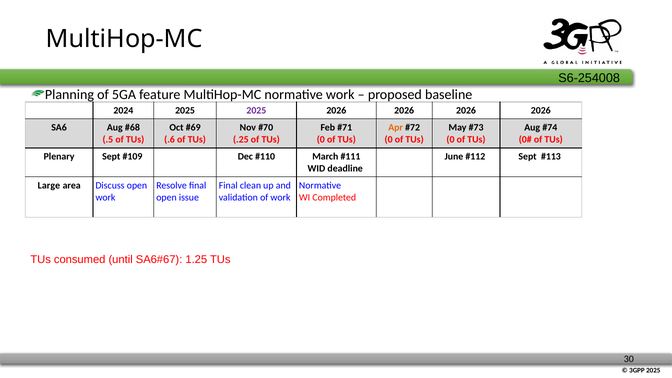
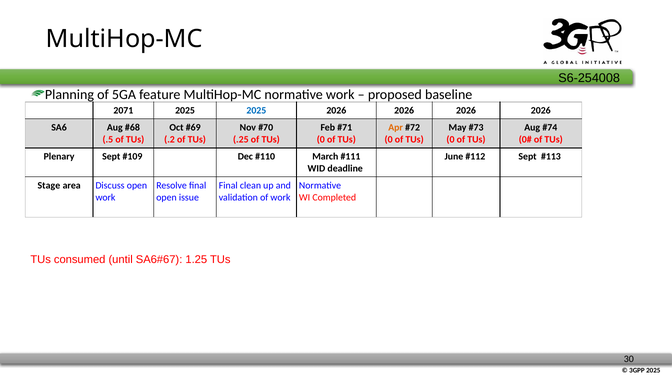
2024: 2024 -> 2071 (123, 111)
2025 colour: purple -> blue (256, 111)
.6: .6 -> .2 (170, 139)
Large: Large -> Stage (49, 185)
